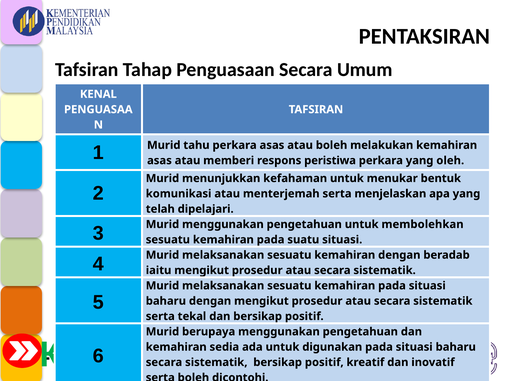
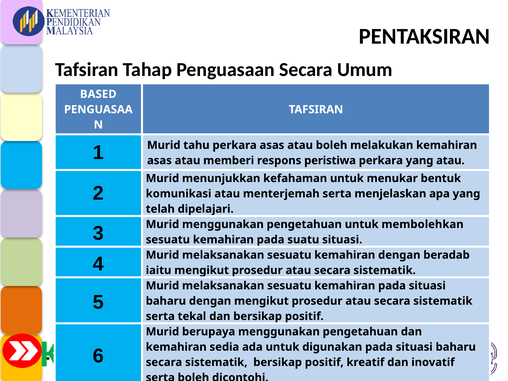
KENAL: KENAL -> BASED (98, 94)
yang oleh: oleh -> atau (450, 160)
